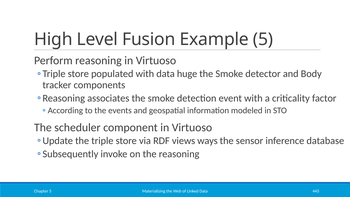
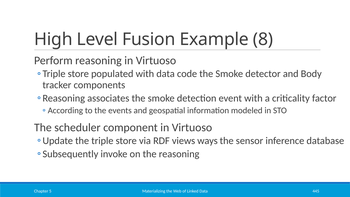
Example 5: 5 -> 8 (263, 39)
huge: huge -> code (187, 74)
